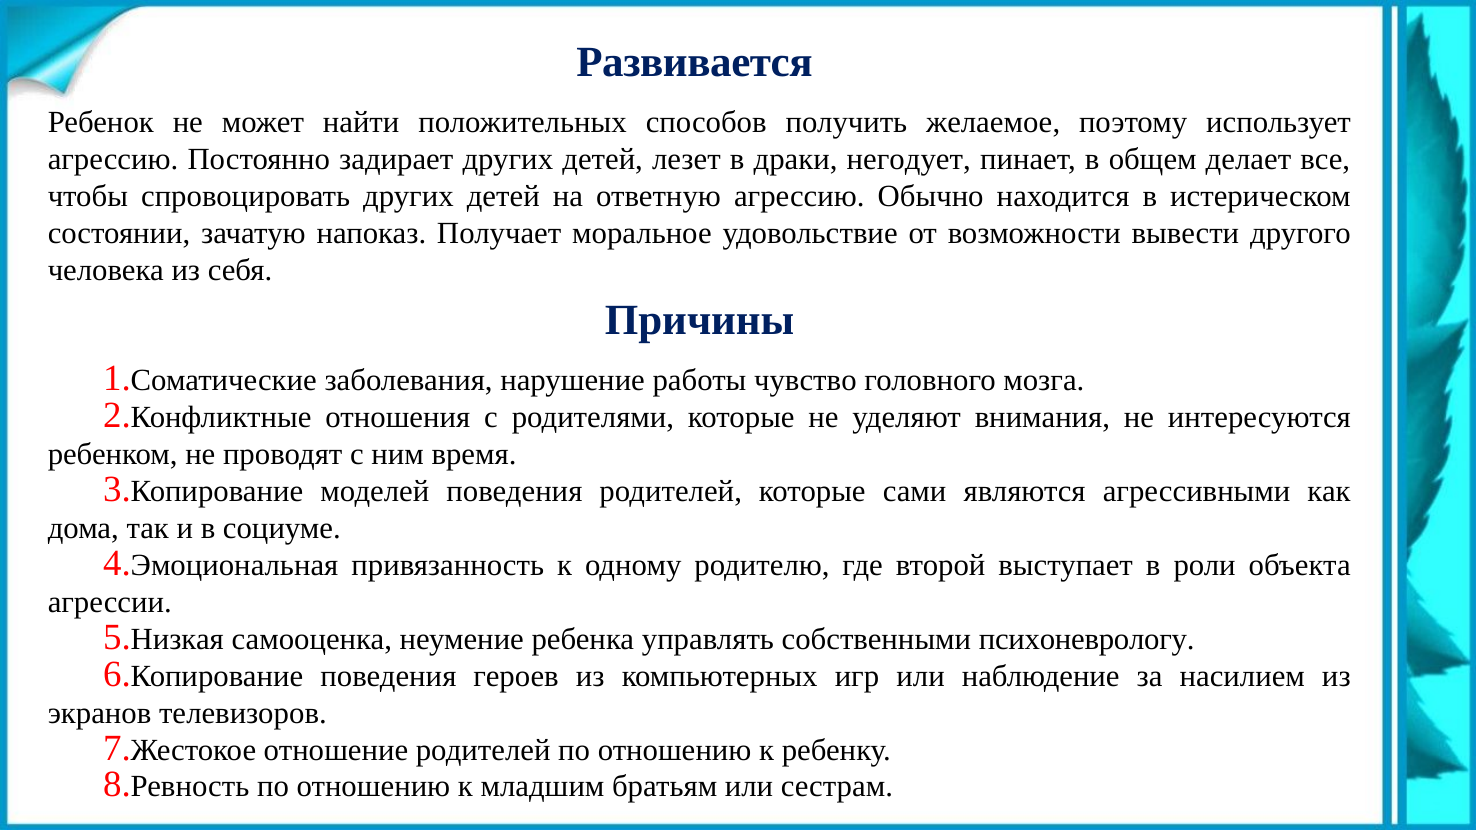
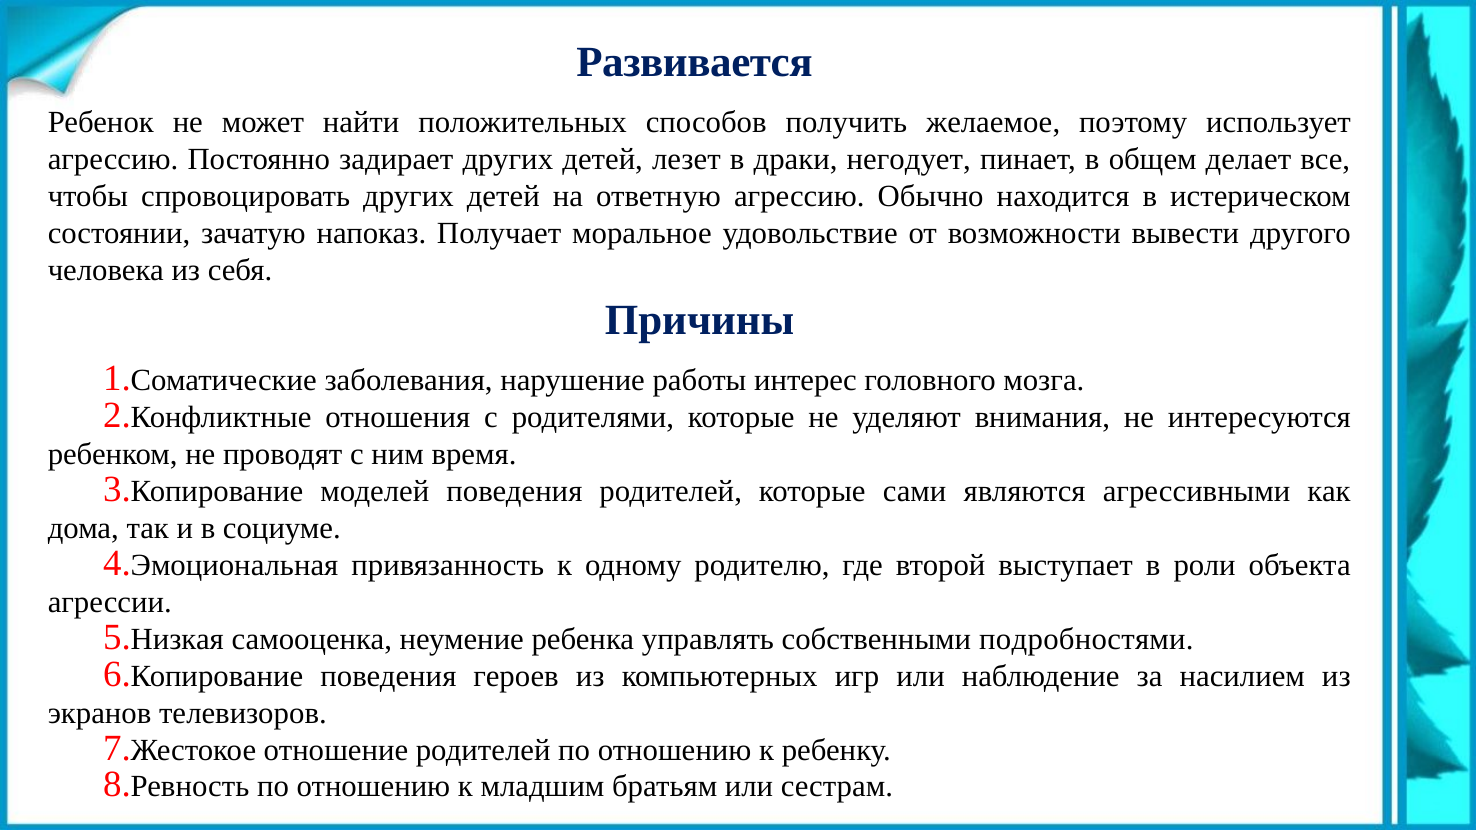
чувство: чувство -> интерес (805, 381)
психоневрологу: психоневрологу -> подробностями (1086, 639)
